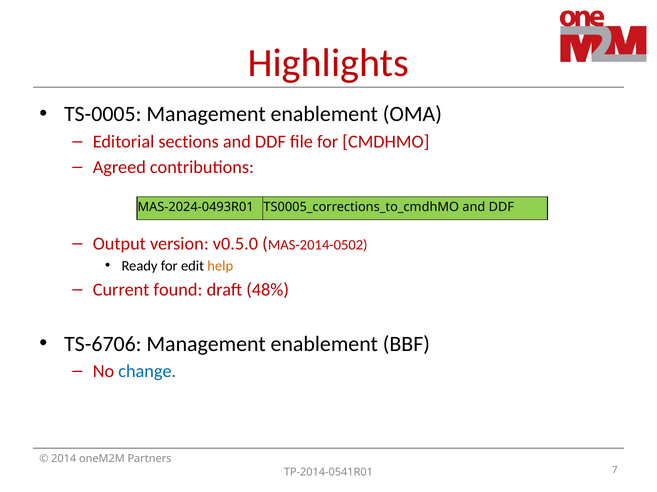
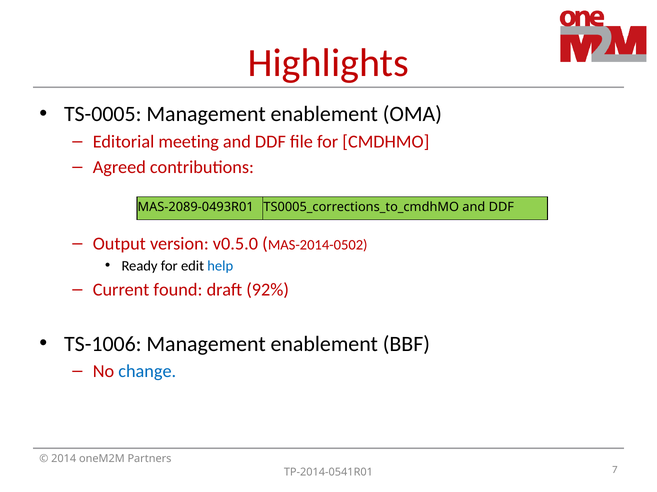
sections: sections -> meeting (189, 142)
MAS-2024-0493R01: MAS-2024-0493R01 -> MAS-2089-0493R01 (196, 207)
help colour: orange -> blue (220, 266)
48%: 48% -> 92% (268, 290)
TS-6706: TS-6706 -> TS-1006 (103, 344)
